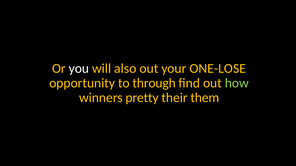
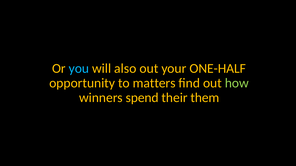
you colour: white -> light blue (79, 69)
ONE-LOSE: ONE-LOSE -> ONE-HALF (218, 69)
through: through -> matters (154, 83)
pretty: pretty -> spend (142, 98)
